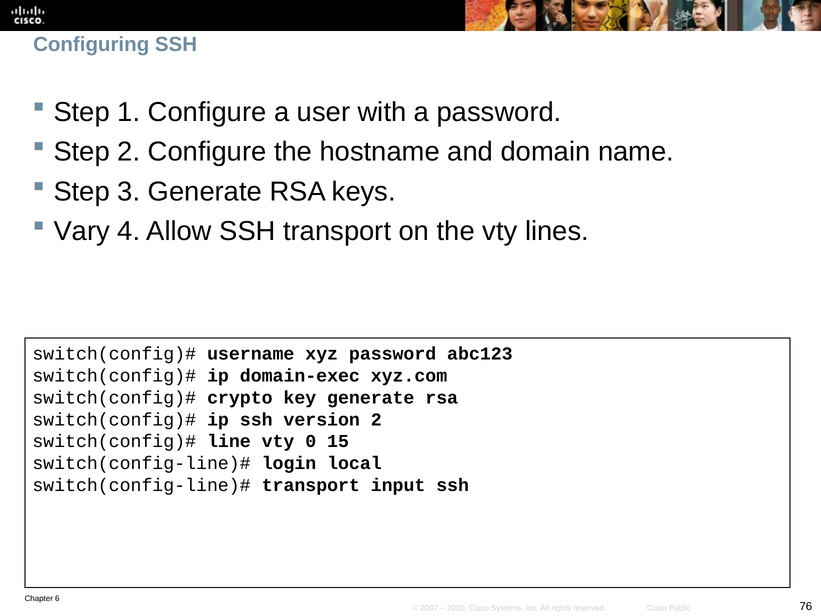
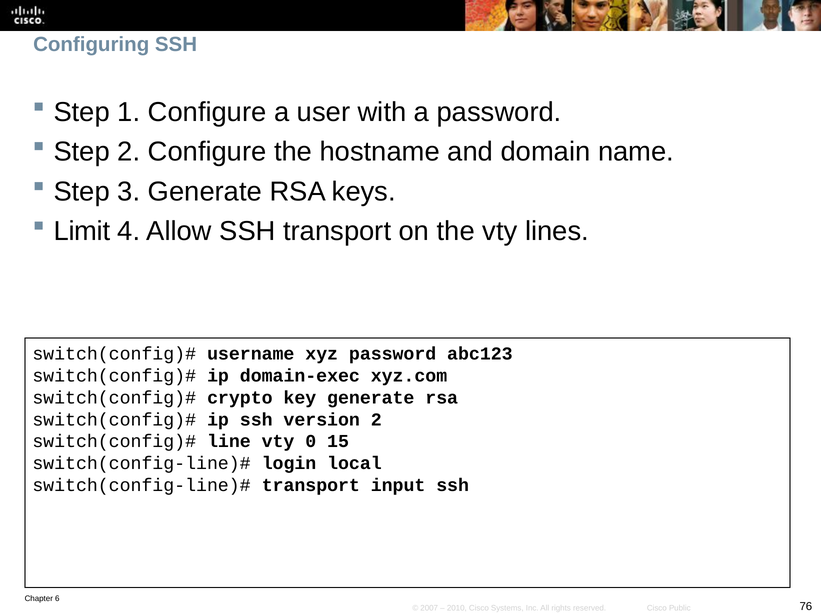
Vary: Vary -> Limit (82, 231)
